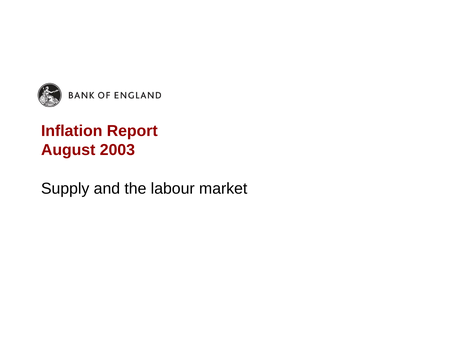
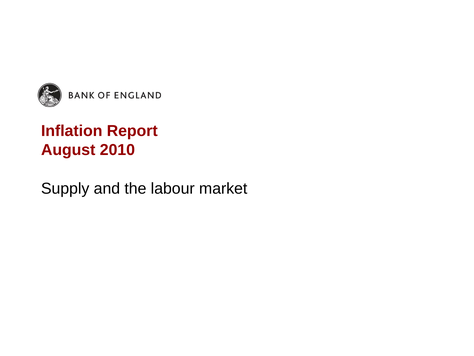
2003: 2003 -> 2010 (117, 150)
